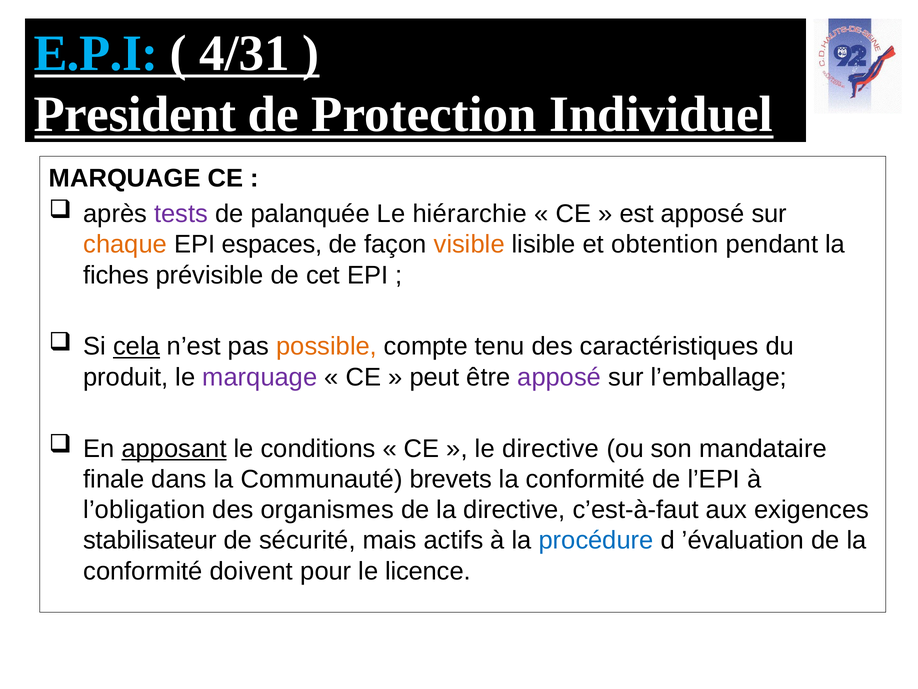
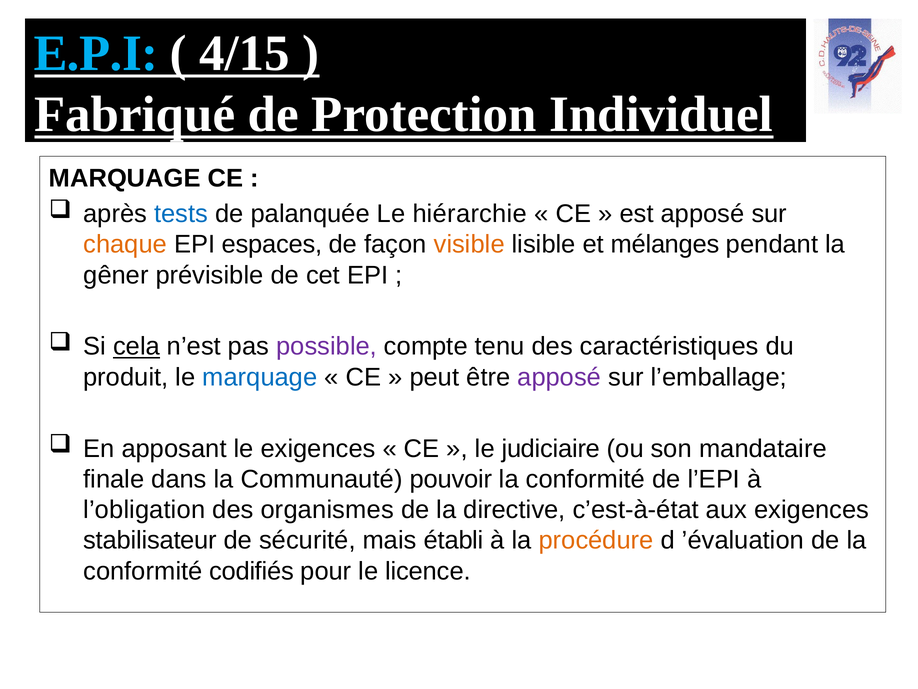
4/31: 4/31 -> 4/15 (245, 53)
President: President -> Fabriqué (135, 115)
tests colour: purple -> blue (181, 214)
obtention: obtention -> mélanges (665, 244)
fiches: fiches -> gêner (116, 275)
possible colour: orange -> purple (327, 346)
marquage colour: purple -> blue (260, 377)
apposant underline: present -> none (174, 448)
le conditions: conditions -> exigences (318, 448)
le directive: directive -> judiciaire (551, 448)
brevets: brevets -> pouvoir (451, 479)
c’est-à-faut: c’est-à-faut -> c’est-à-état (636, 510)
actifs: actifs -> établi (454, 540)
procédure colour: blue -> orange (596, 540)
doivent: doivent -> codifiés (251, 571)
